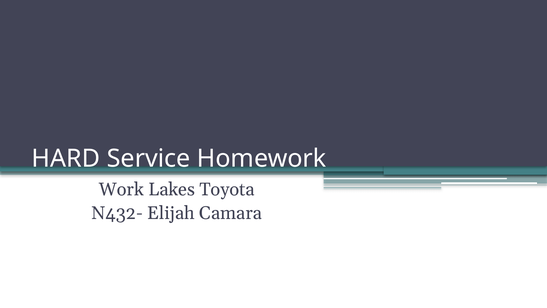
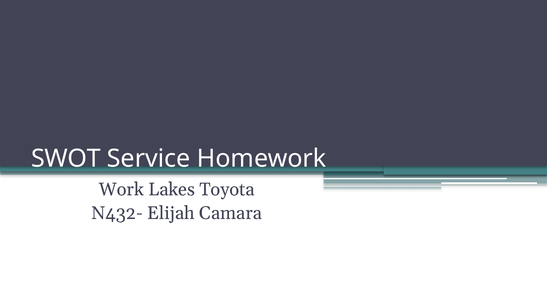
HARD: HARD -> SWOT (66, 158)
